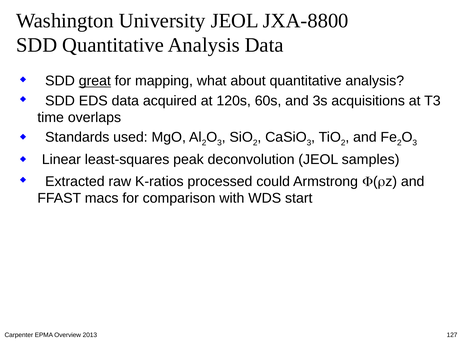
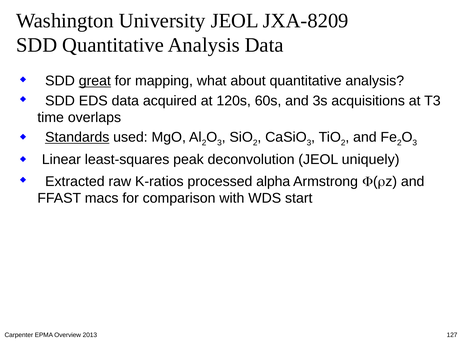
JXA-8800: JXA-8800 -> JXA-8209 (306, 21)
Standards underline: none -> present (77, 138)
samples: samples -> uniquely (371, 160)
could: could -> alpha (273, 182)
